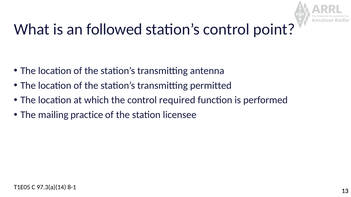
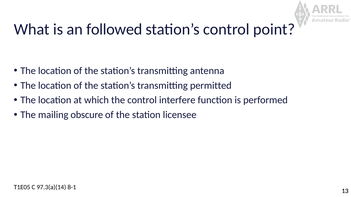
required: required -> interfere (177, 100)
practice: practice -> obscure (87, 115)
